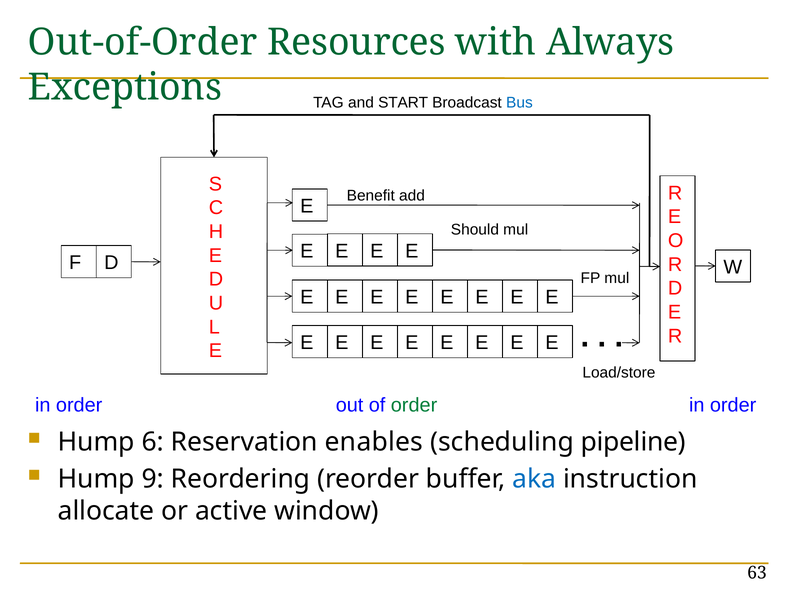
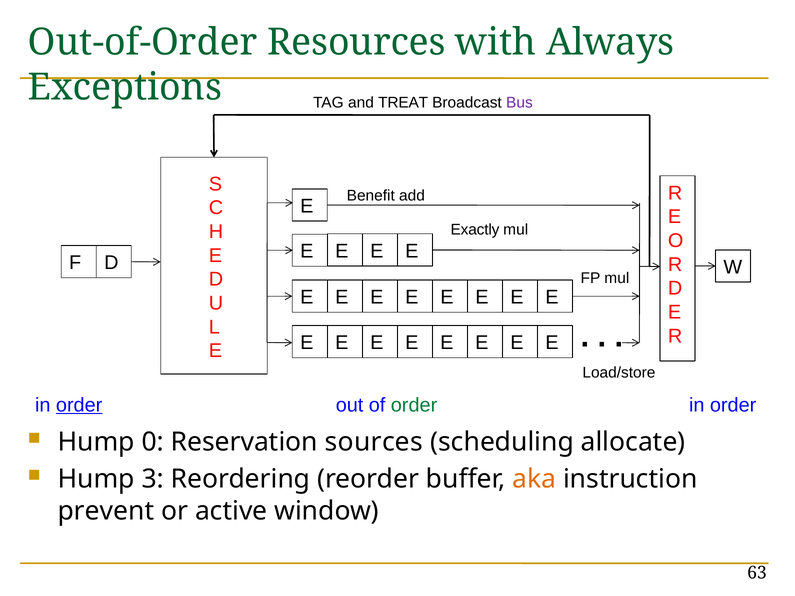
START: START -> TREAT (403, 102)
Bus colour: blue -> purple (519, 102)
Should: Should -> Exactly (475, 230)
order underline: none -> present (79, 405)
6: 6 -> 0 (153, 442)
enables: enables -> sources (374, 442)
pipeline: pipeline -> allocate (633, 442)
9: 9 -> 3 (153, 479)
aka colour: blue -> orange (534, 479)
allocate: allocate -> prevent (106, 511)
